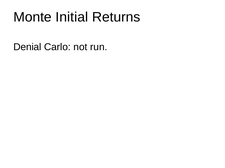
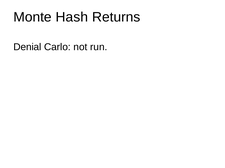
Initial: Initial -> Hash (72, 17)
